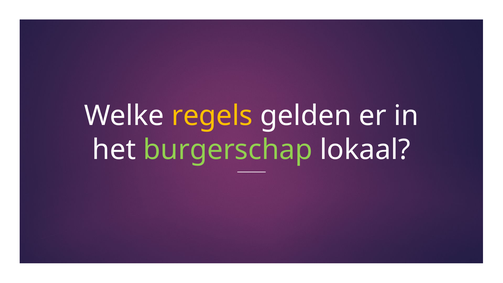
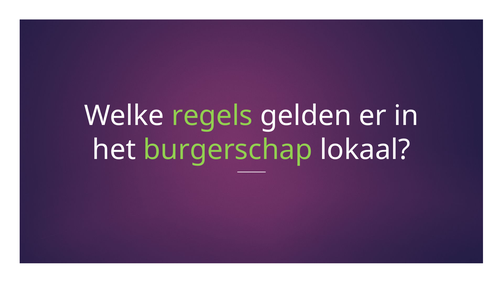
regels colour: yellow -> light green (212, 116)
